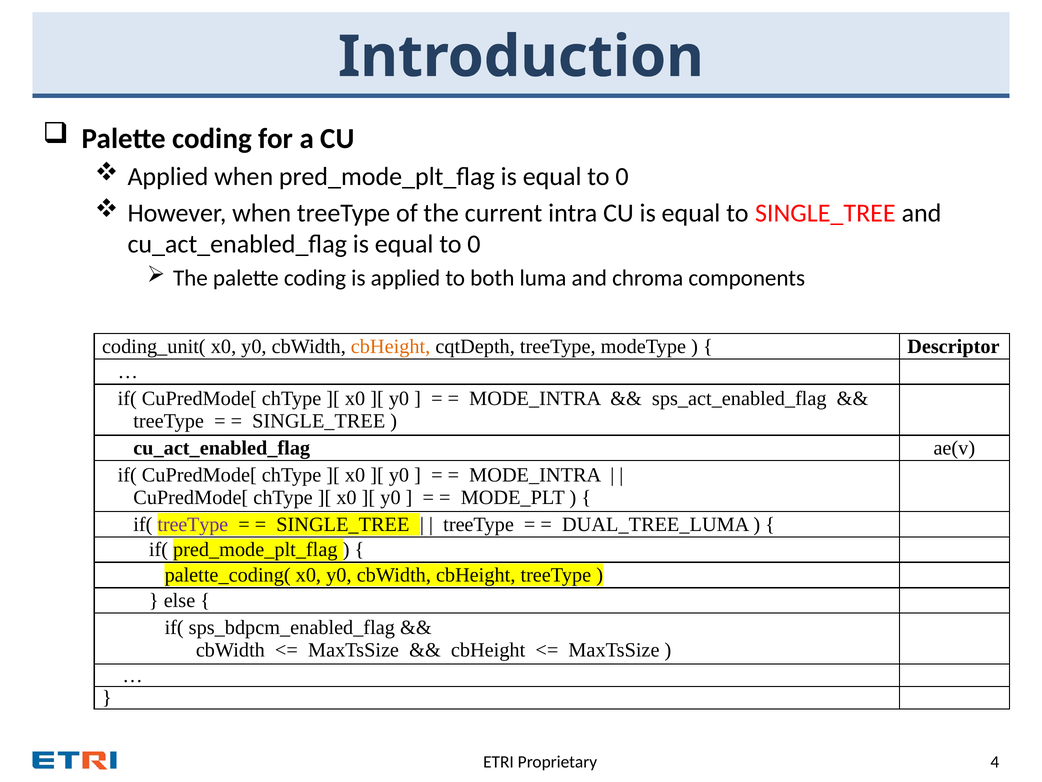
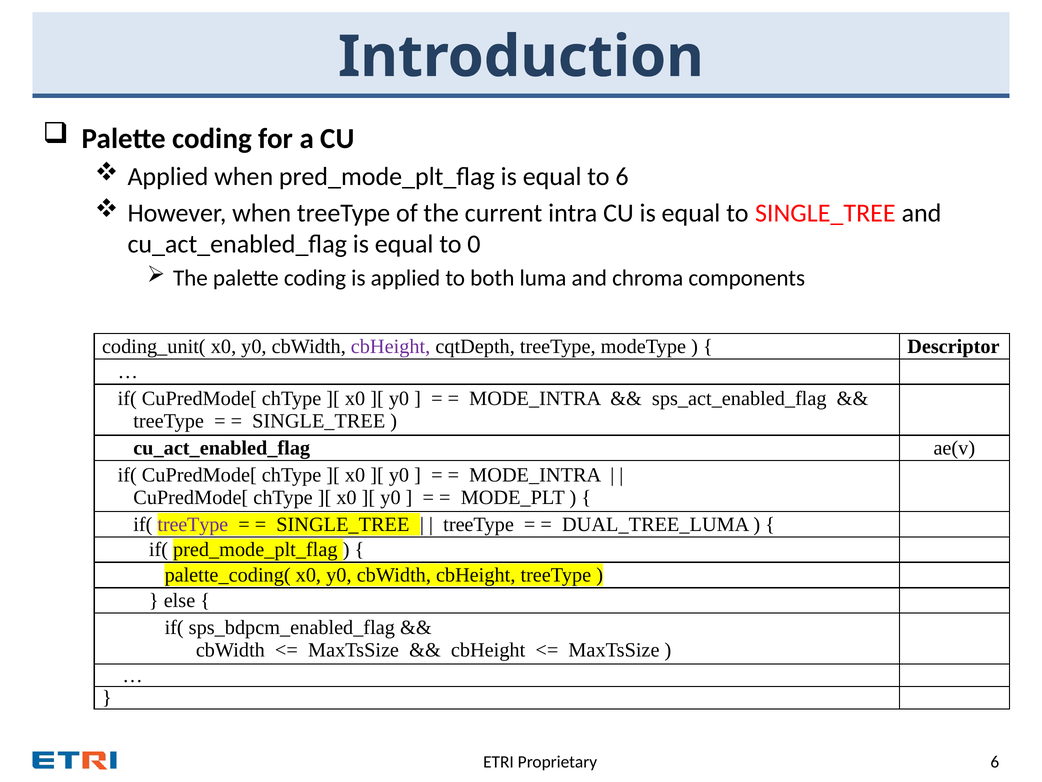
0: 0 -> 6 (622, 177)
cbHeight colour: orange -> purple (391, 346)
Proprietary 4: 4 -> 6 (995, 762)
